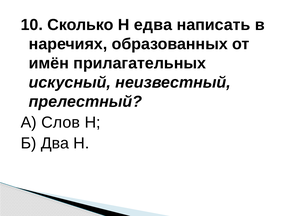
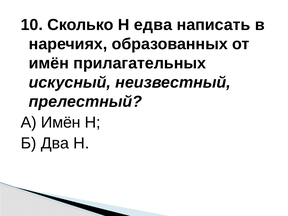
А Слов: Слов -> Имён (61, 122)
